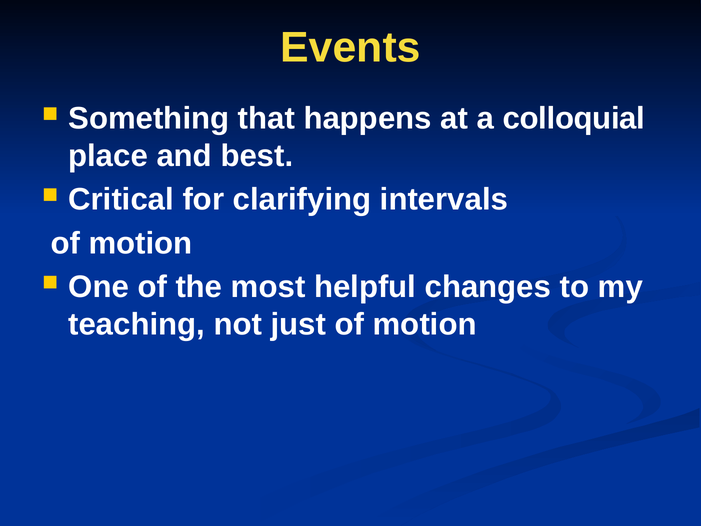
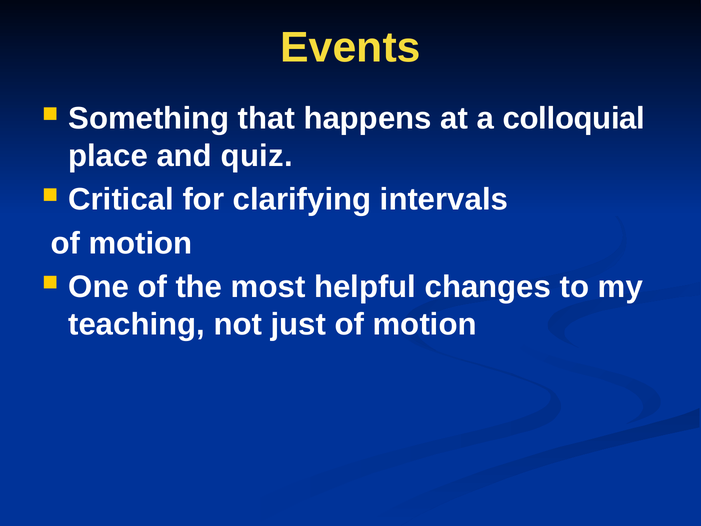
best: best -> quiz (257, 156)
